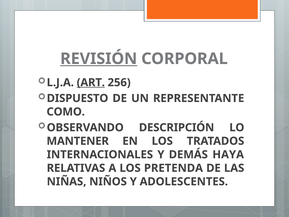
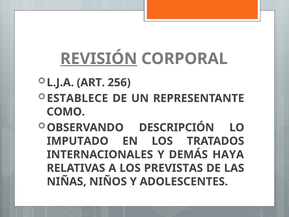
ART underline: present -> none (91, 82)
DISPUESTO: DISPUESTO -> ESTABLECE (77, 98)
MANTENER: MANTENER -> IMPUTADO (78, 141)
PRETENDA: PRETENDA -> PREVISTAS (173, 168)
